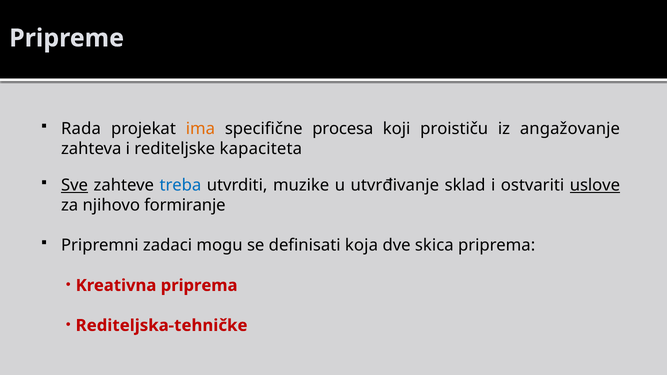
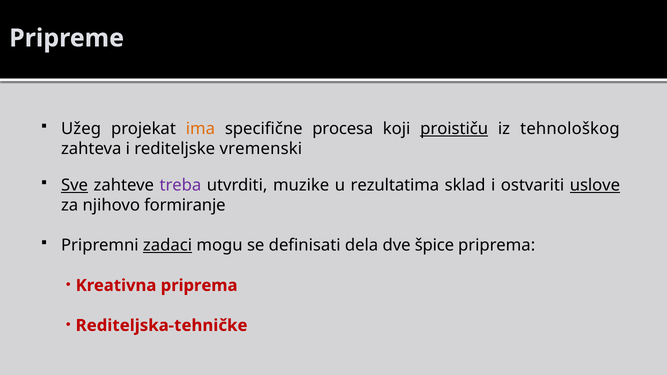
Rada: Rada -> Užeg (81, 129)
proističu underline: none -> present (454, 129)
angažovanje: angažovanje -> tehnološkog (570, 129)
kapaciteta: kapaciteta -> vremenski (261, 149)
treba colour: blue -> purple (180, 186)
utvrđivanje: utvrđivanje -> rezultatima (395, 186)
zadaci underline: none -> present (168, 246)
koja: koja -> dela (362, 246)
skica: skica -> špice (434, 246)
